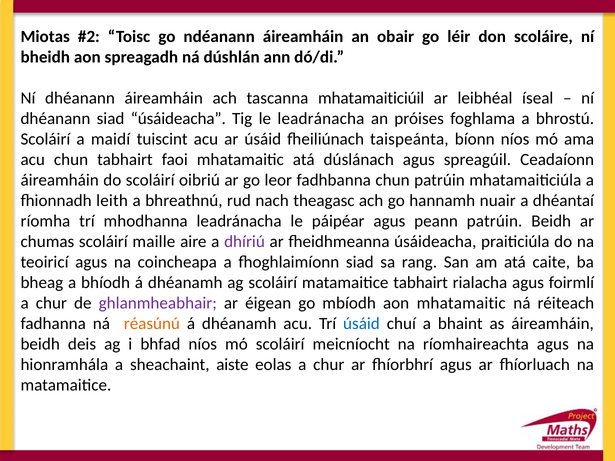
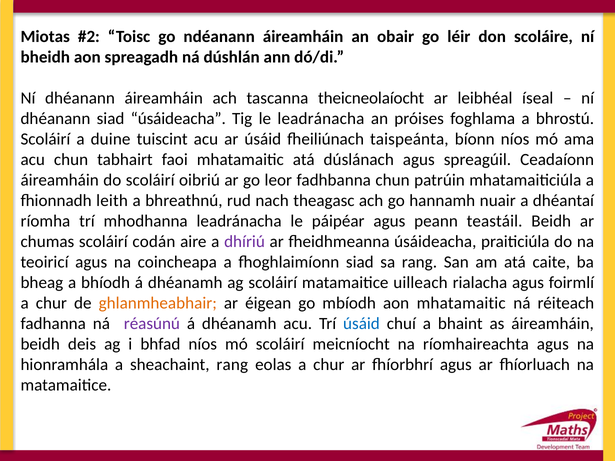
mhatamaiticiúil: mhatamaiticiúil -> theicneolaíocht (371, 98)
maidí: maidí -> duine (111, 139)
peann patrúin: patrúin -> teastáil (495, 221)
maille: maille -> codán (154, 242)
matamaitice tabhairt: tabhairt -> uilleach (420, 283)
ghlanmheabhair colour: purple -> orange (158, 303)
réasúnú colour: orange -> purple (152, 324)
sheachaint aiste: aiste -> rang (232, 365)
